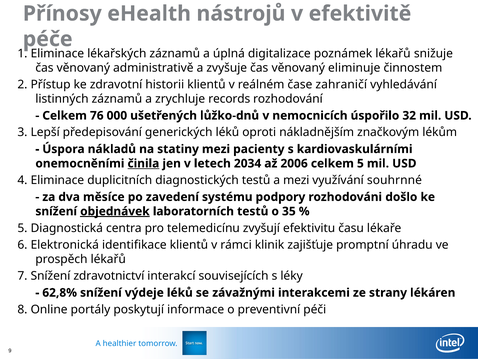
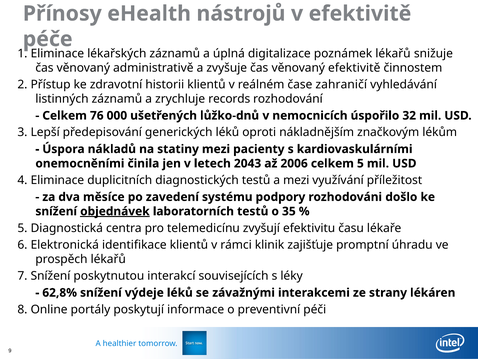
věnovaný eliminuje: eliminuje -> efektivitě (354, 68)
činila underline: present -> none (143, 163)
2034: 2034 -> 2043 (248, 163)
souhrnné: souhrnné -> příležitost (394, 180)
zdravotnictví: zdravotnictví -> poskytnutou (109, 276)
